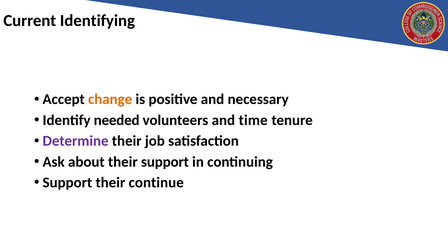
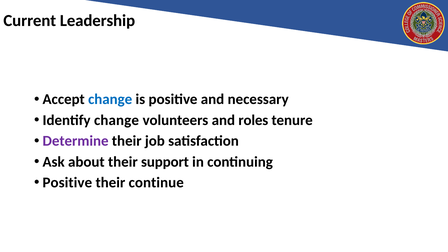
Identifying: Identifying -> Leadership (97, 21)
change colour: orange -> blue (110, 99)
Identify needed: needed -> change (116, 120)
time: time -> roles (253, 120)
Support: Support -> Positive (67, 183)
